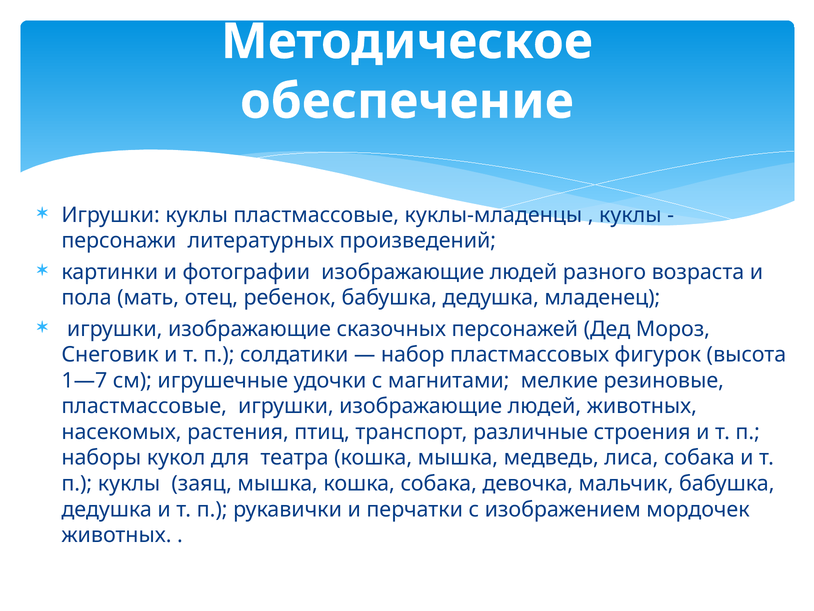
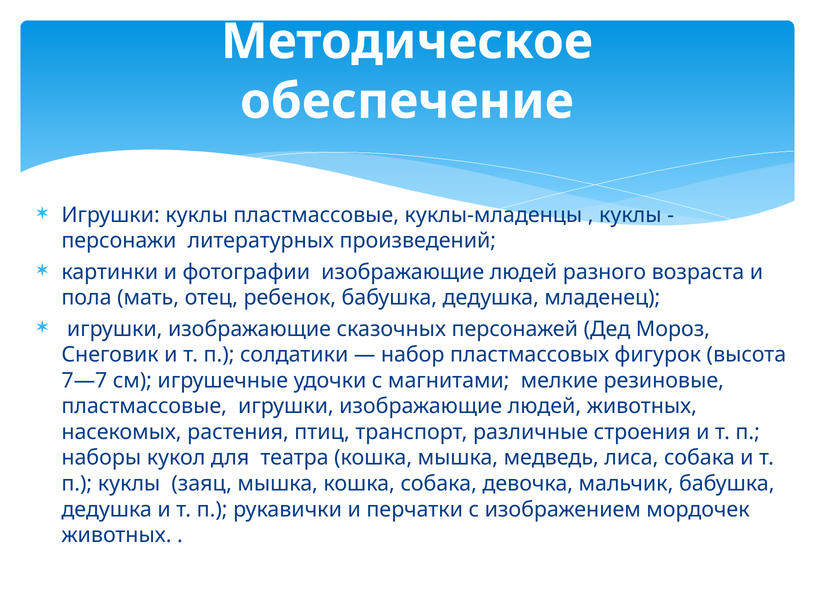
1—7: 1—7 -> 7—7 (84, 380)
